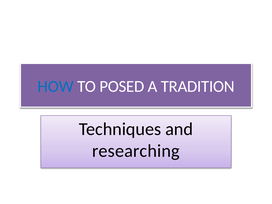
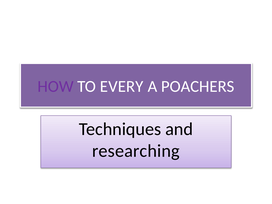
HOW colour: blue -> purple (56, 86)
POSED: POSED -> EVERY (122, 86)
TRADITION: TRADITION -> POACHERS (198, 86)
